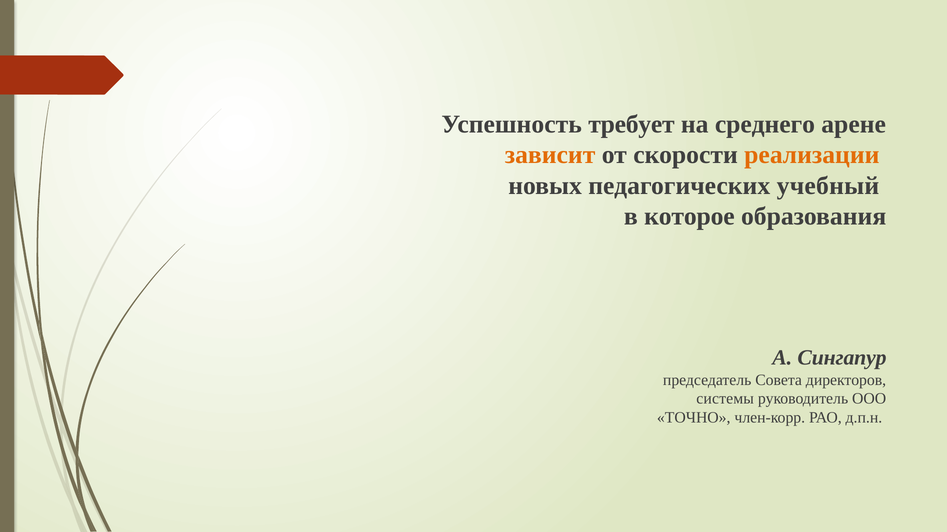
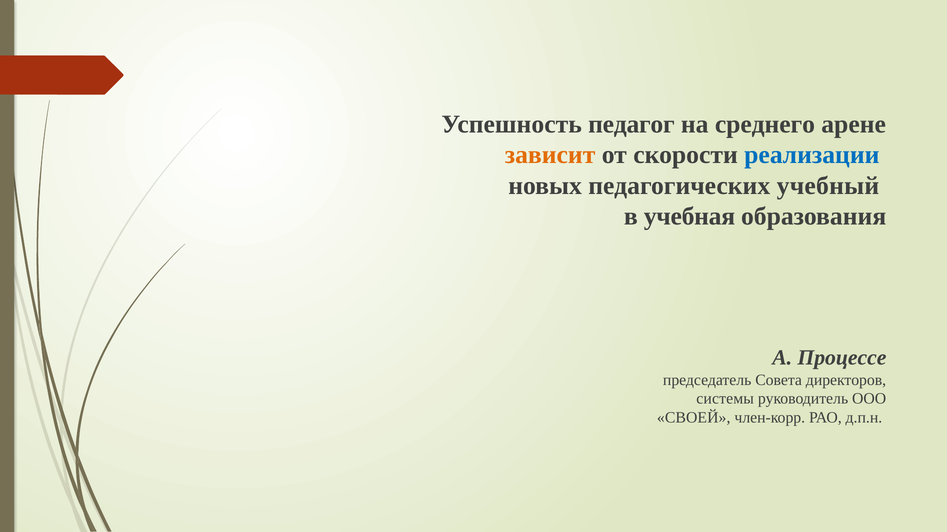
требует: требует -> педагог (631, 124)
реализации colour: orange -> blue (812, 155)
которое: которое -> учебная (689, 217)
Сингапур: Сингапур -> Процессе (842, 358)
ТОЧНО: ТОЧНО -> СВОЕЙ (694, 418)
